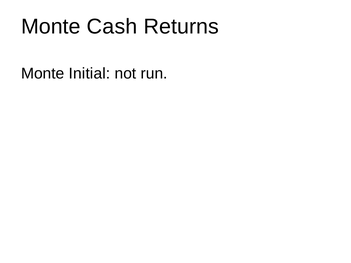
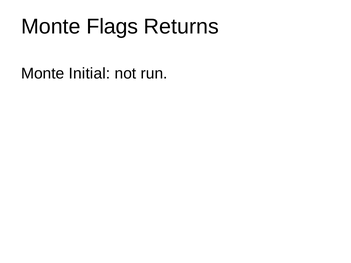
Cash: Cash -> Flags (112, 27)
